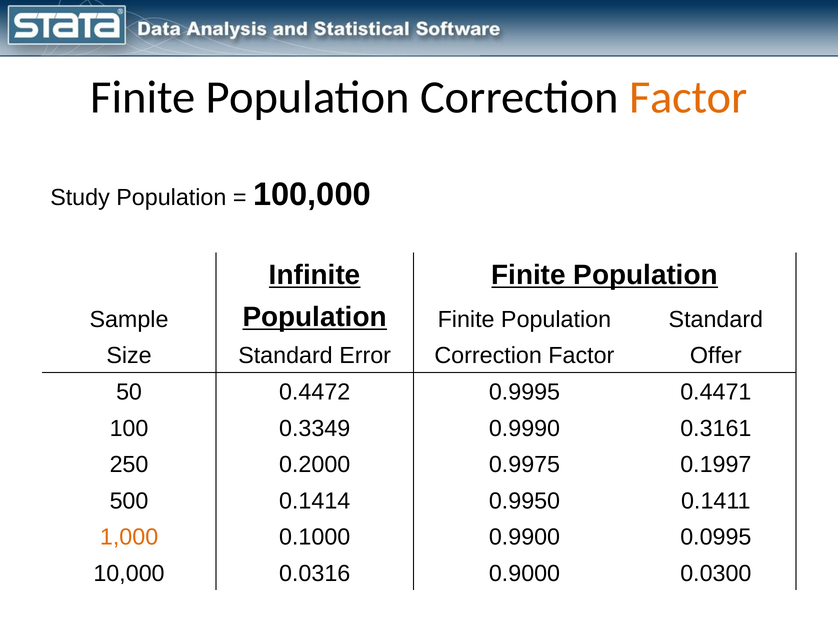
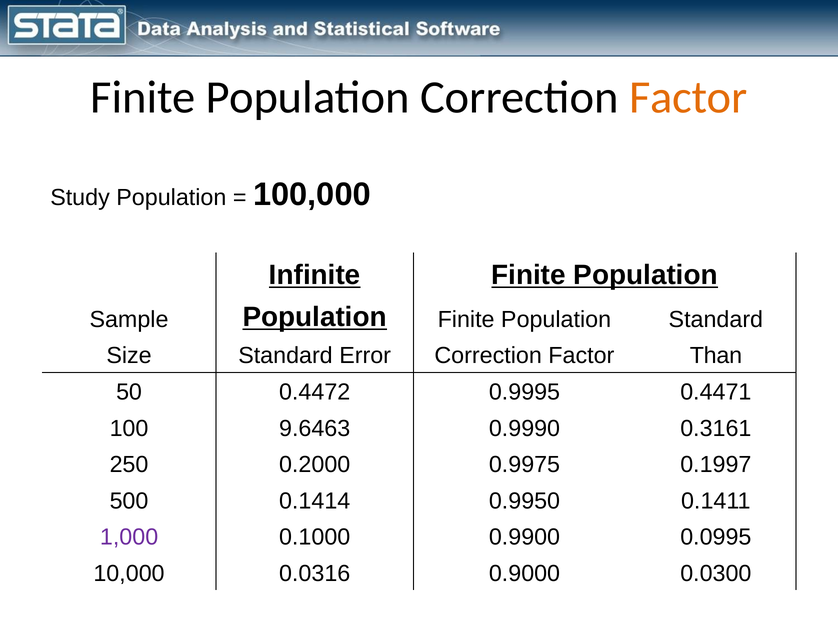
Offer: Offer -> Than (716, 356)
0.3349: 0.3349 -> 9.6463 (315, 429)
1,000 colour: orange -> purple (129, 538)
